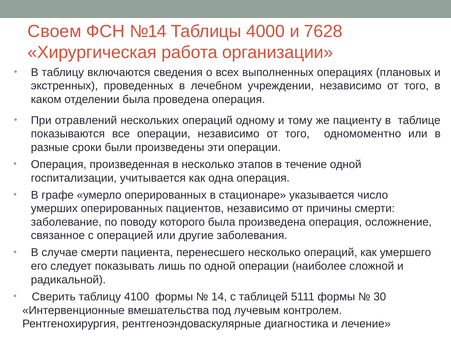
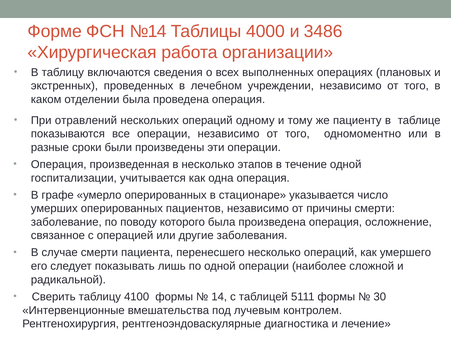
Своем: Своем -> Форме (55, 32)
7628: 7628 -> 3486 (323, 32)
